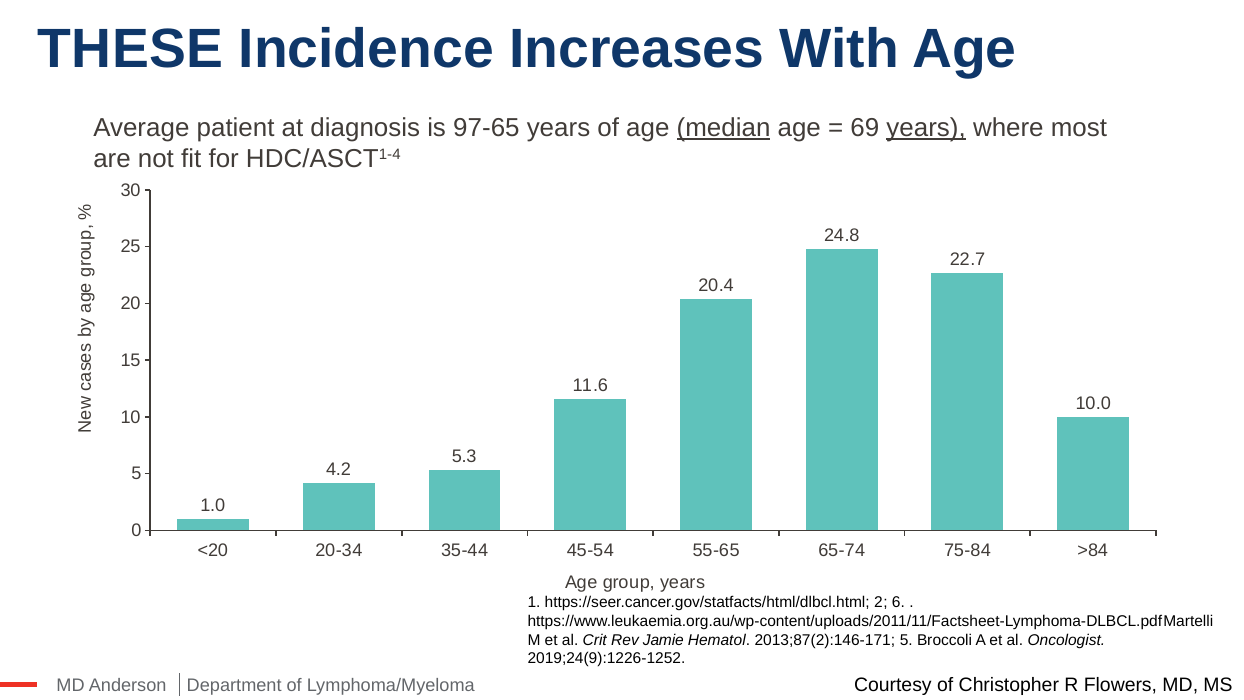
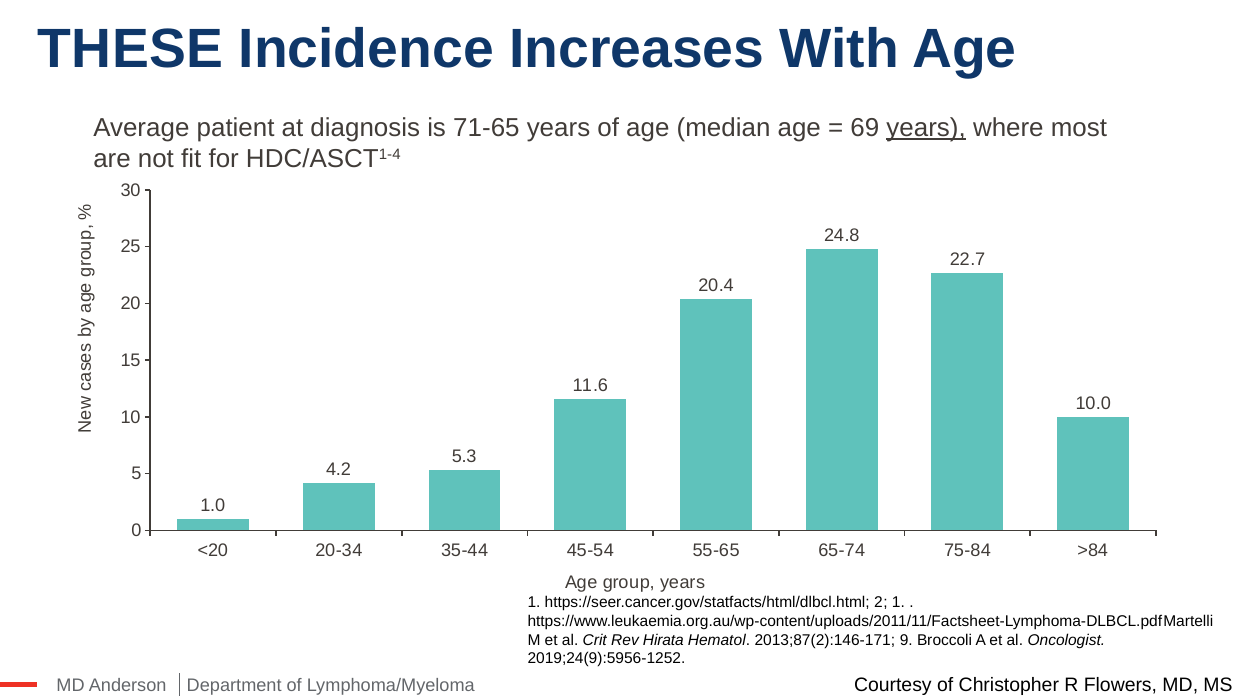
97-65: 97-65 -> 71-65 (486, 128)
median underline: present -> none (724, 128)
2 6: 6 -> 1 (898, 603)
Jamie: Jamie -> Hirata (663, 640)
2013;87(2):146-171 5: 5 -> 9 (906, 640)
2019;24(9):1226-1252: 2019;24(9):1226-1252 -> 2019;24(9):5956-1252 (606, 659)
